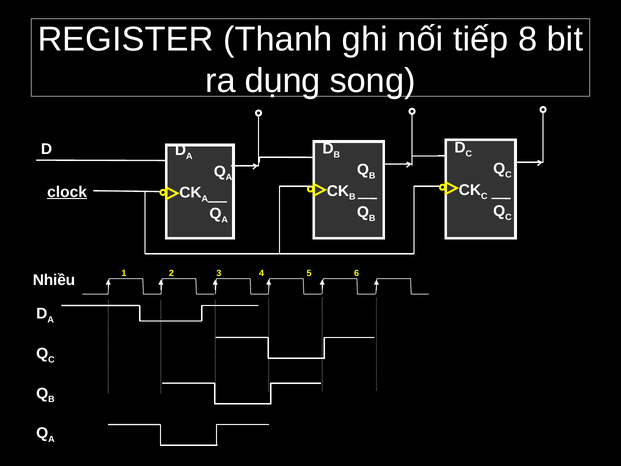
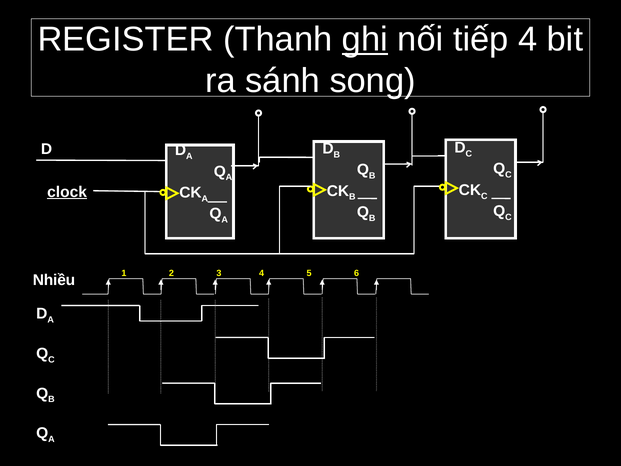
ghi underline: none -> present (365, 39)
tiếp 8: 8 -> 4 (528, 39)
dụng: dụng -> sánh (283, 81)
